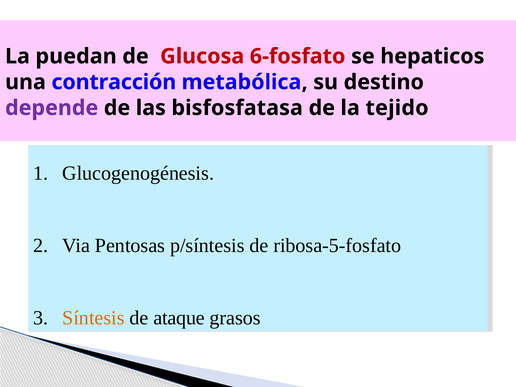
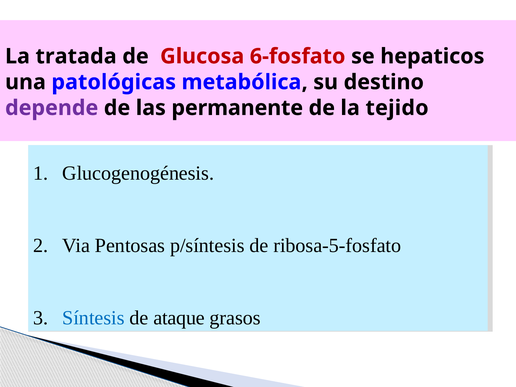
puedan: puedan -> tratada (76, 56)
contracción: contracción -> patológicas (114, 82)
bisfosfatasa: bisfosfatasa -> permanente (237, 108)
Síntesis colour: orange -> blue (93, 318)
